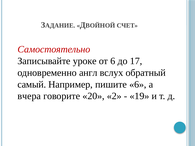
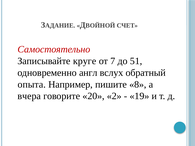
уроке: уроке -> круге (85, 61)
от 6: 6 -> 7 (113, 61)
17: 17 -> 51 (136, 61)
самый: самый -> опыта (32, 85)
пишите 6: 6 -> 8 (138, 85)
